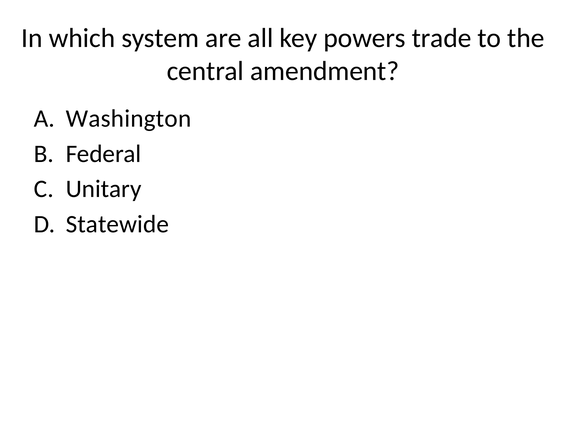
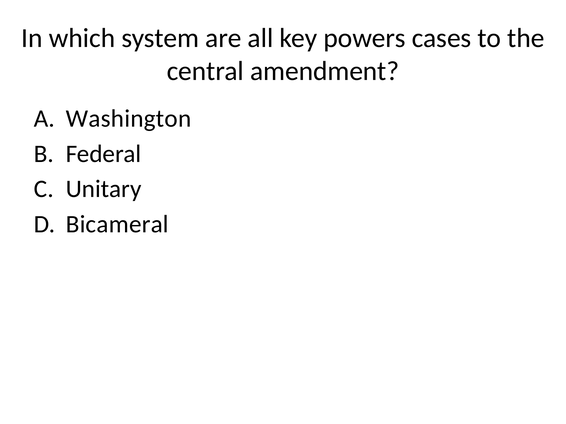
trade: trade -> cases (442, 38)
Statewide: Statewide -> Bicameral (117, 224)
